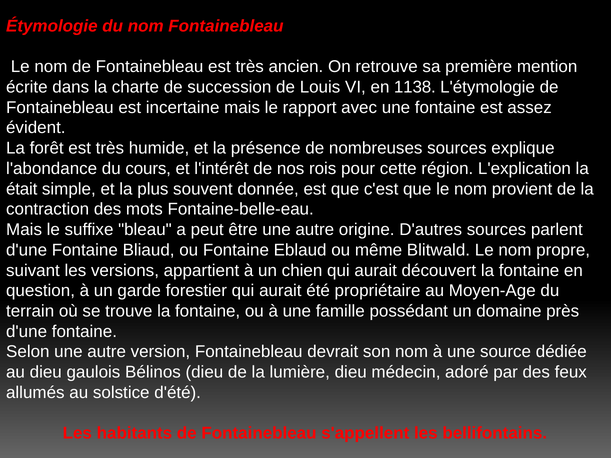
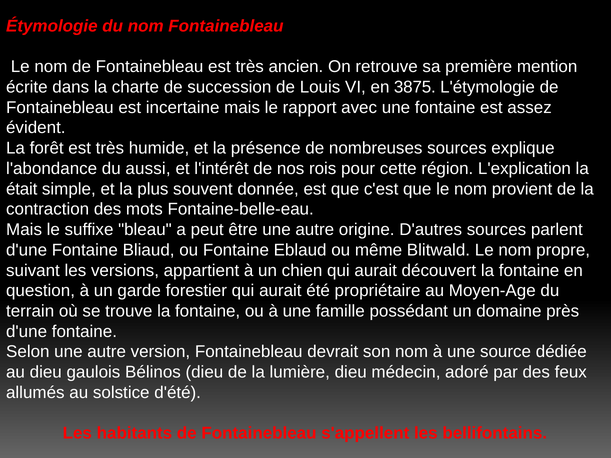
1138: 1138 -> 3875 (415, 87)
cours: cours -> aussi (148, 169)
